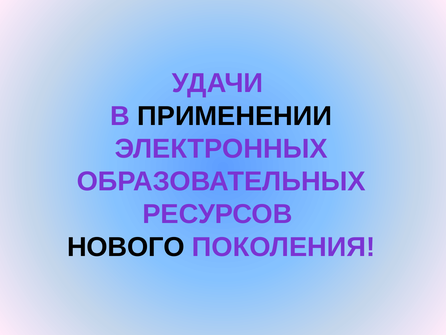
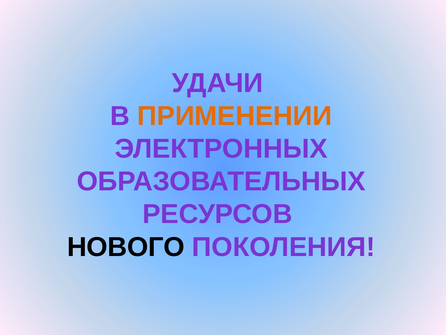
ПРИМЕНЕНИИ colour: black -> orange (235, 116)
